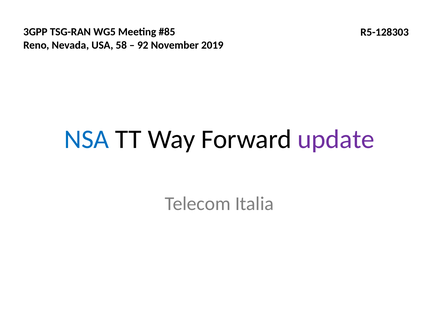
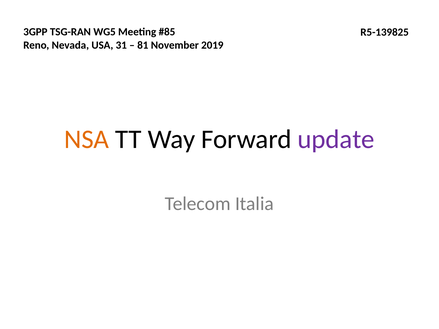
R5-128303: R5-128303 -> R5-139825 (385, 32)
58: 58 -> 31 (121, 45)
92: 92 -> 81 (143, 45)
NSA colour: blue -> orange (87, 139)
